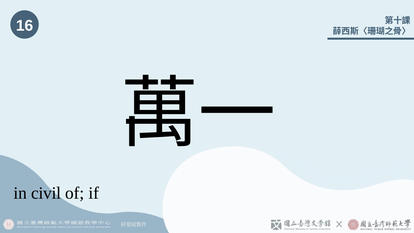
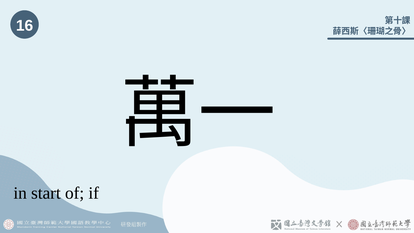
civil: civil -> start (46, 193)
